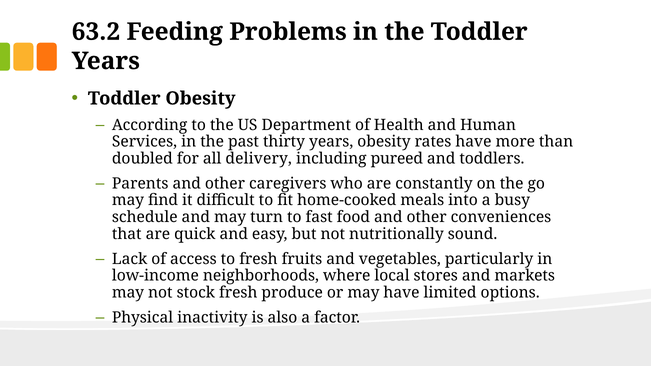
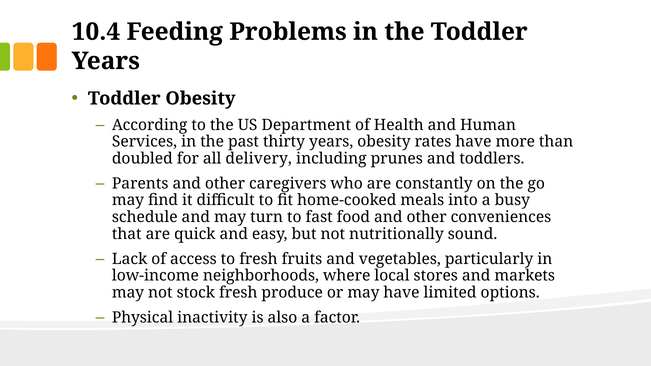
63.2: 63.2 -> 10.4 (96, 32)
pureed: pureed -> prunes (397, 159)
